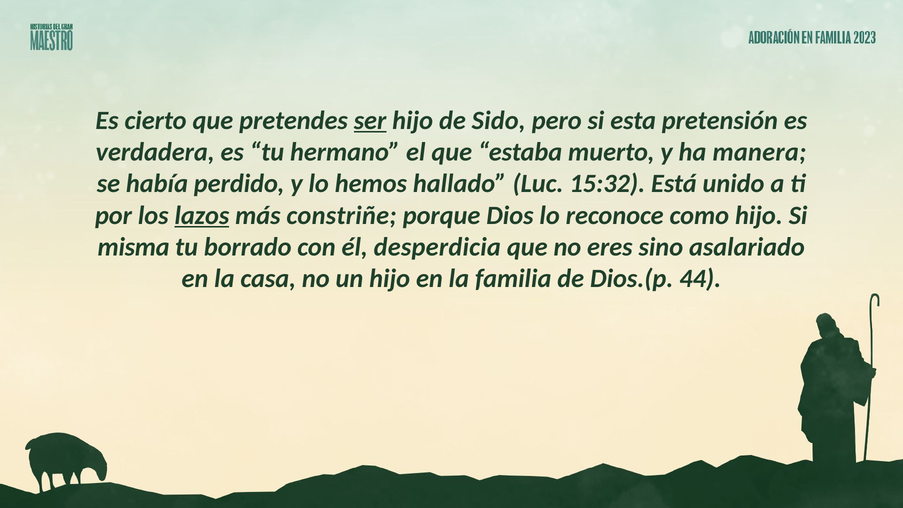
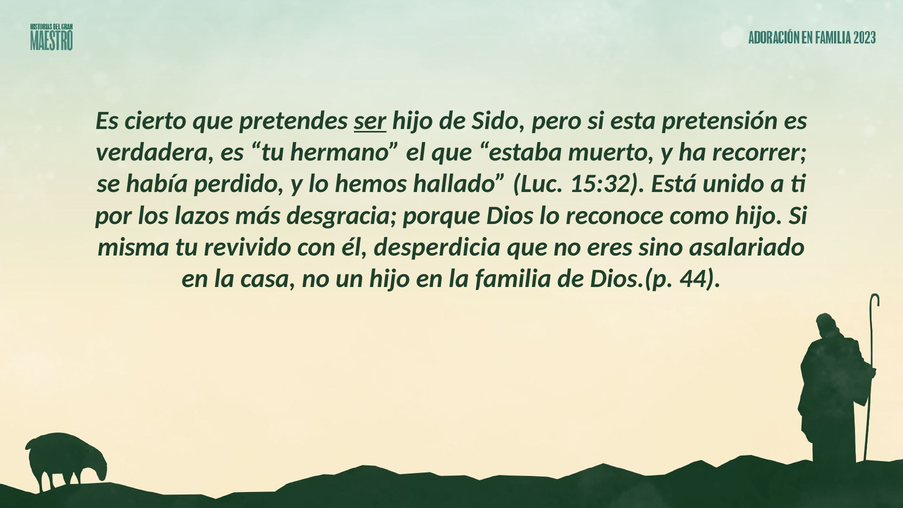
manera: manera -> recorrer (760, 152)
lazos underline: present -> none (202, 215)
constriñe: constriñe -> desgracia (342, 215)
borrado: borrado -> revivido (248, 247)
